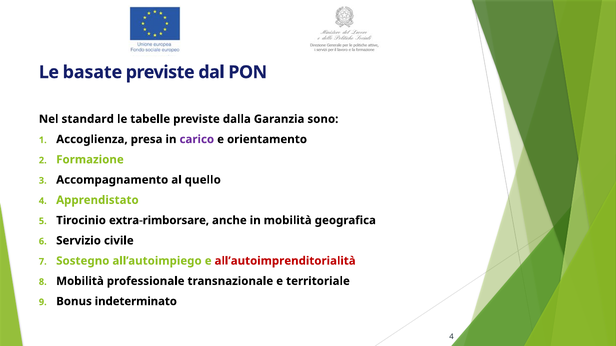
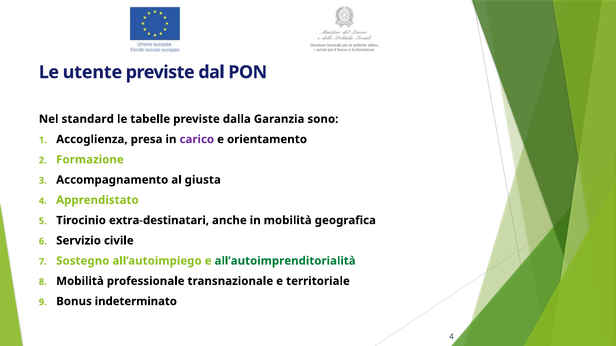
basate: basate -> utente (92, 72)
quello: quello -> giusta (203, 180)
extra-rimborsare: extra-rimborsare -> extra-destinatari (159, 221)
all’autoimprenditorialità colour: red -> green (285, 261)
